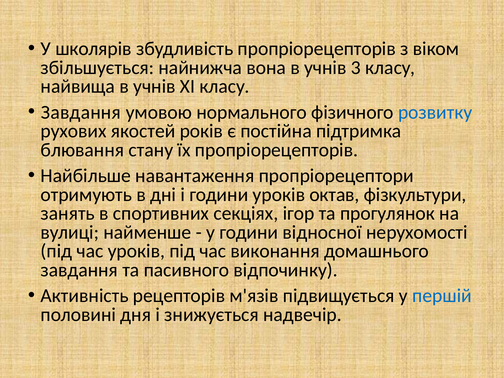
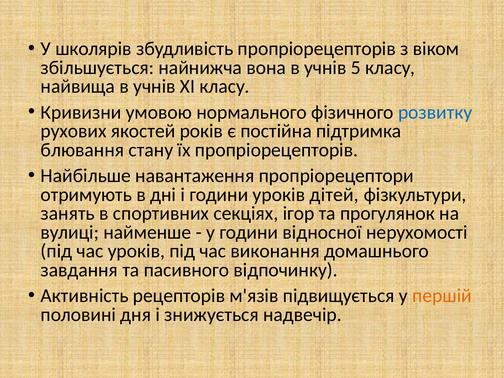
3: 3 -> 5 (356, 68)
Завдання: Завдання -> Кривизни (81, 112)
октав: октав -> дітей (334, 195)
першій colour: blue -> orange (442, 296)
